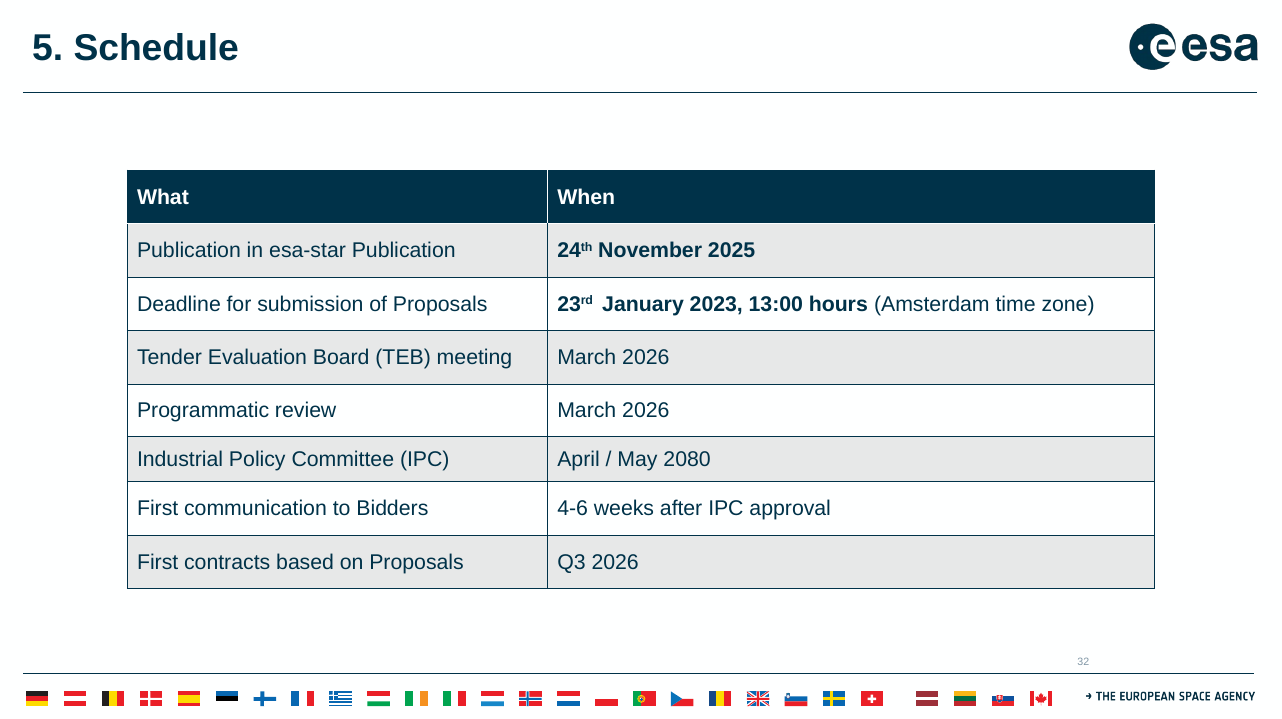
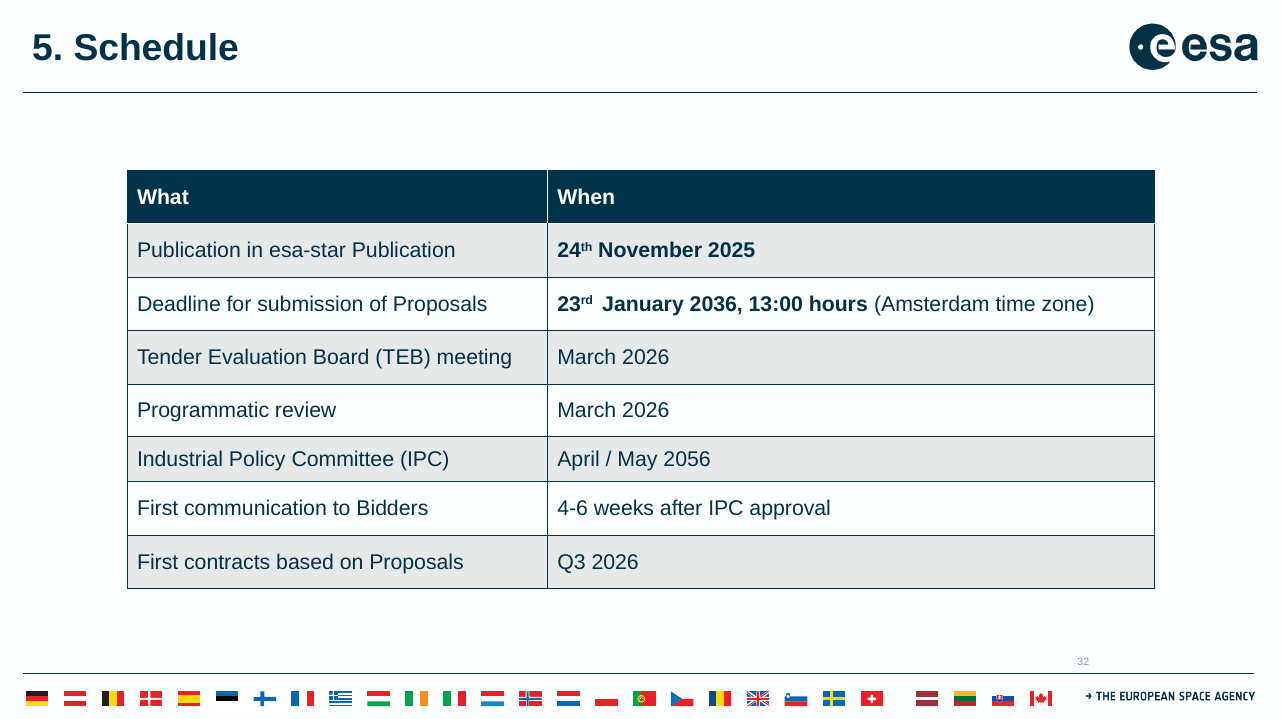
2023: 2023 -> 2036 (716, 304)
2080: 2080 -> 2056 (687, 459)
